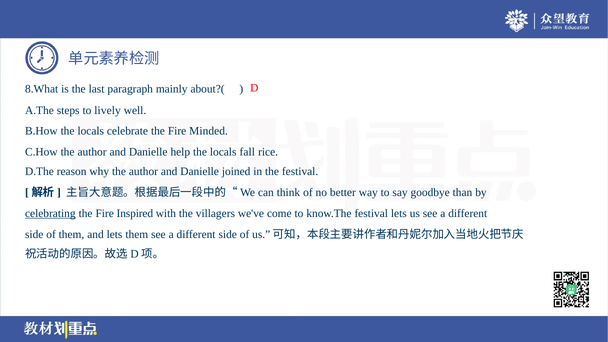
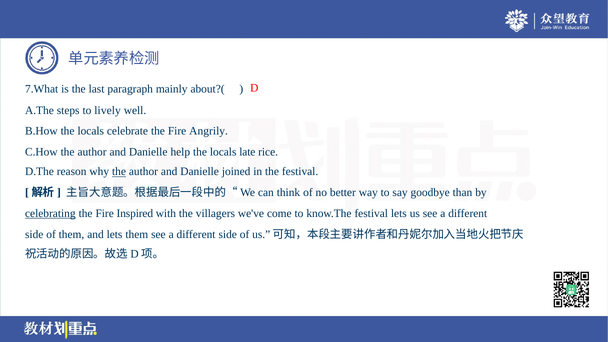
8.What: 8.What -> 7.What (42, 89)
Minded: Minded -> Angrily (209, 131)
fall: fall -> late (247, 152)
the underline: none -> present (119, 172)
